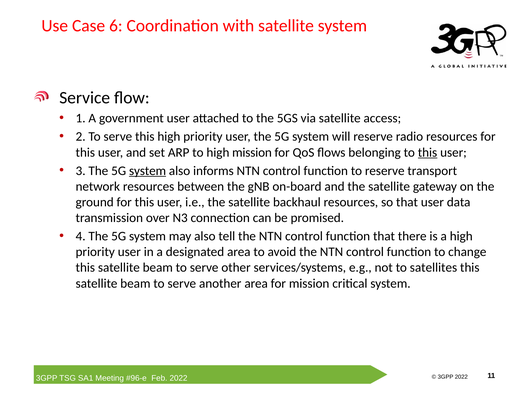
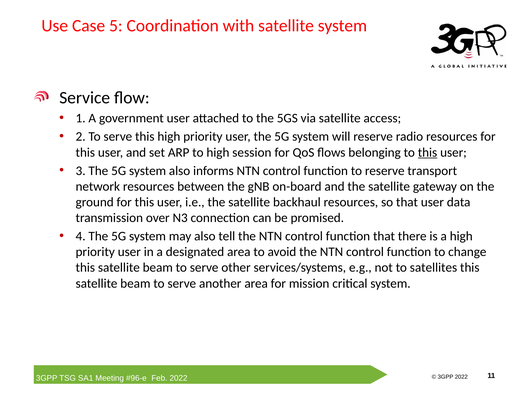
6: 6 -> 5 (116, 26)
high mission: mission -> session (252, 152)
system underline: present -> none (148, 171)
